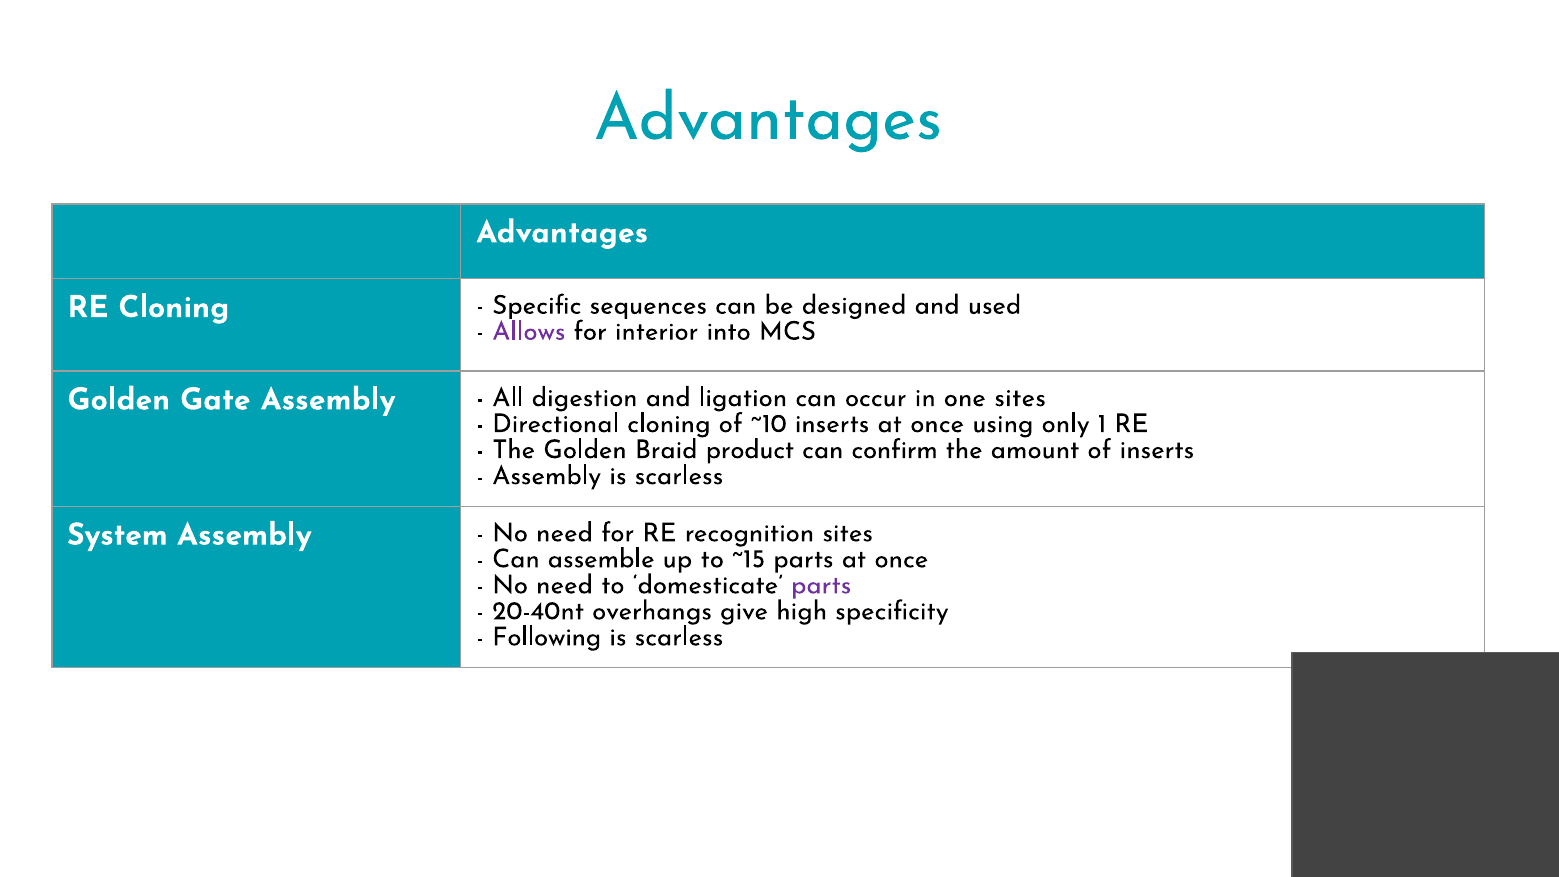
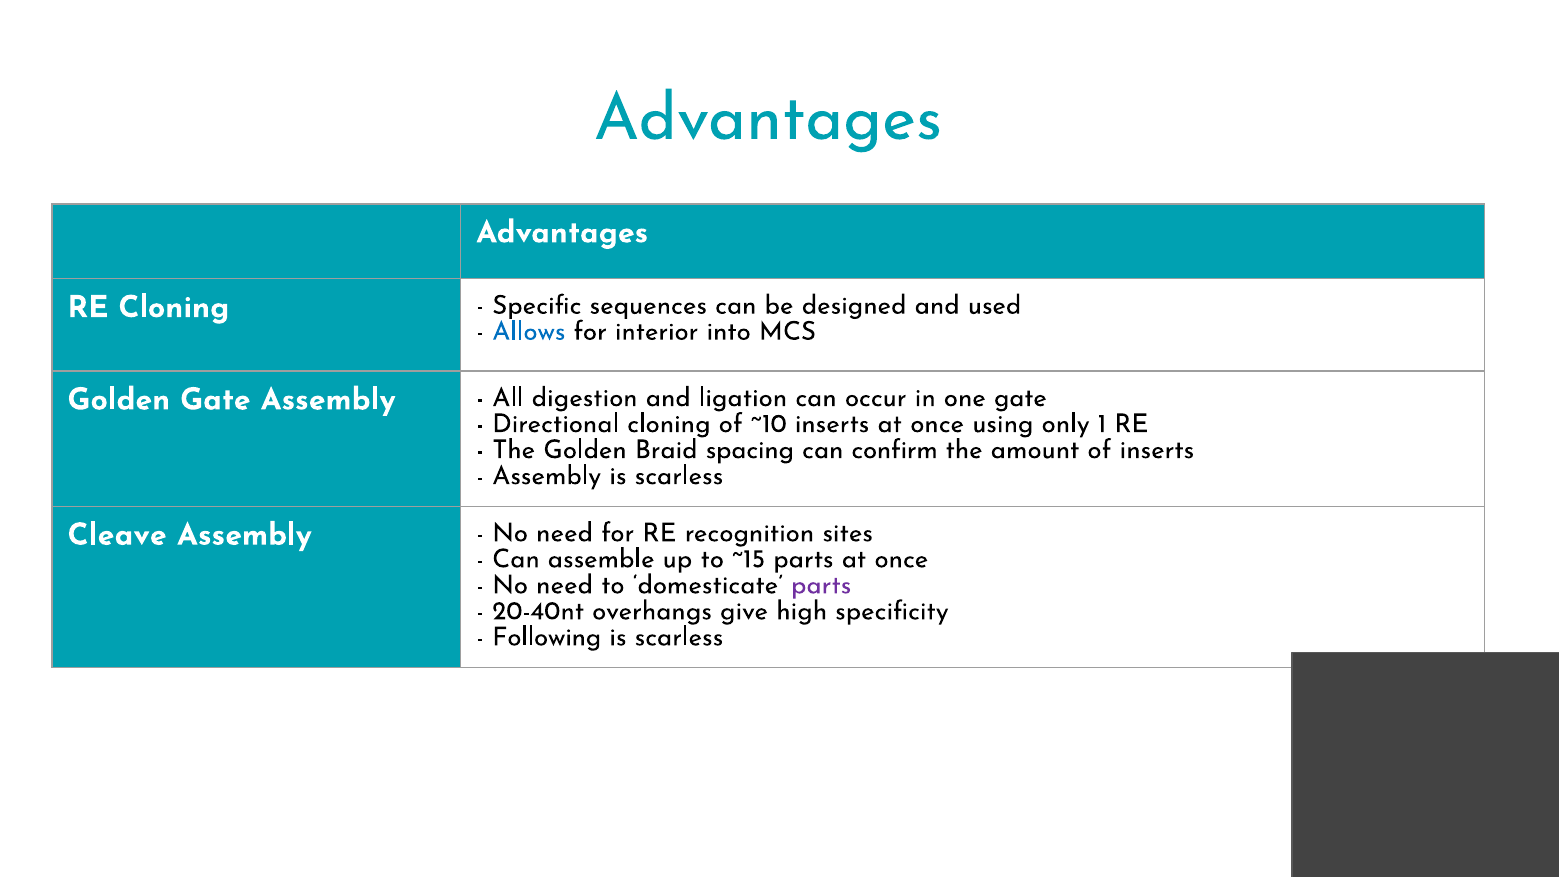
Allows colour: purple -> blue (529, 331)
one sites: sites -> gate (1020, 398)
product: product -> spacing (750, 450)
System: System -> Cleave (117, 535)
